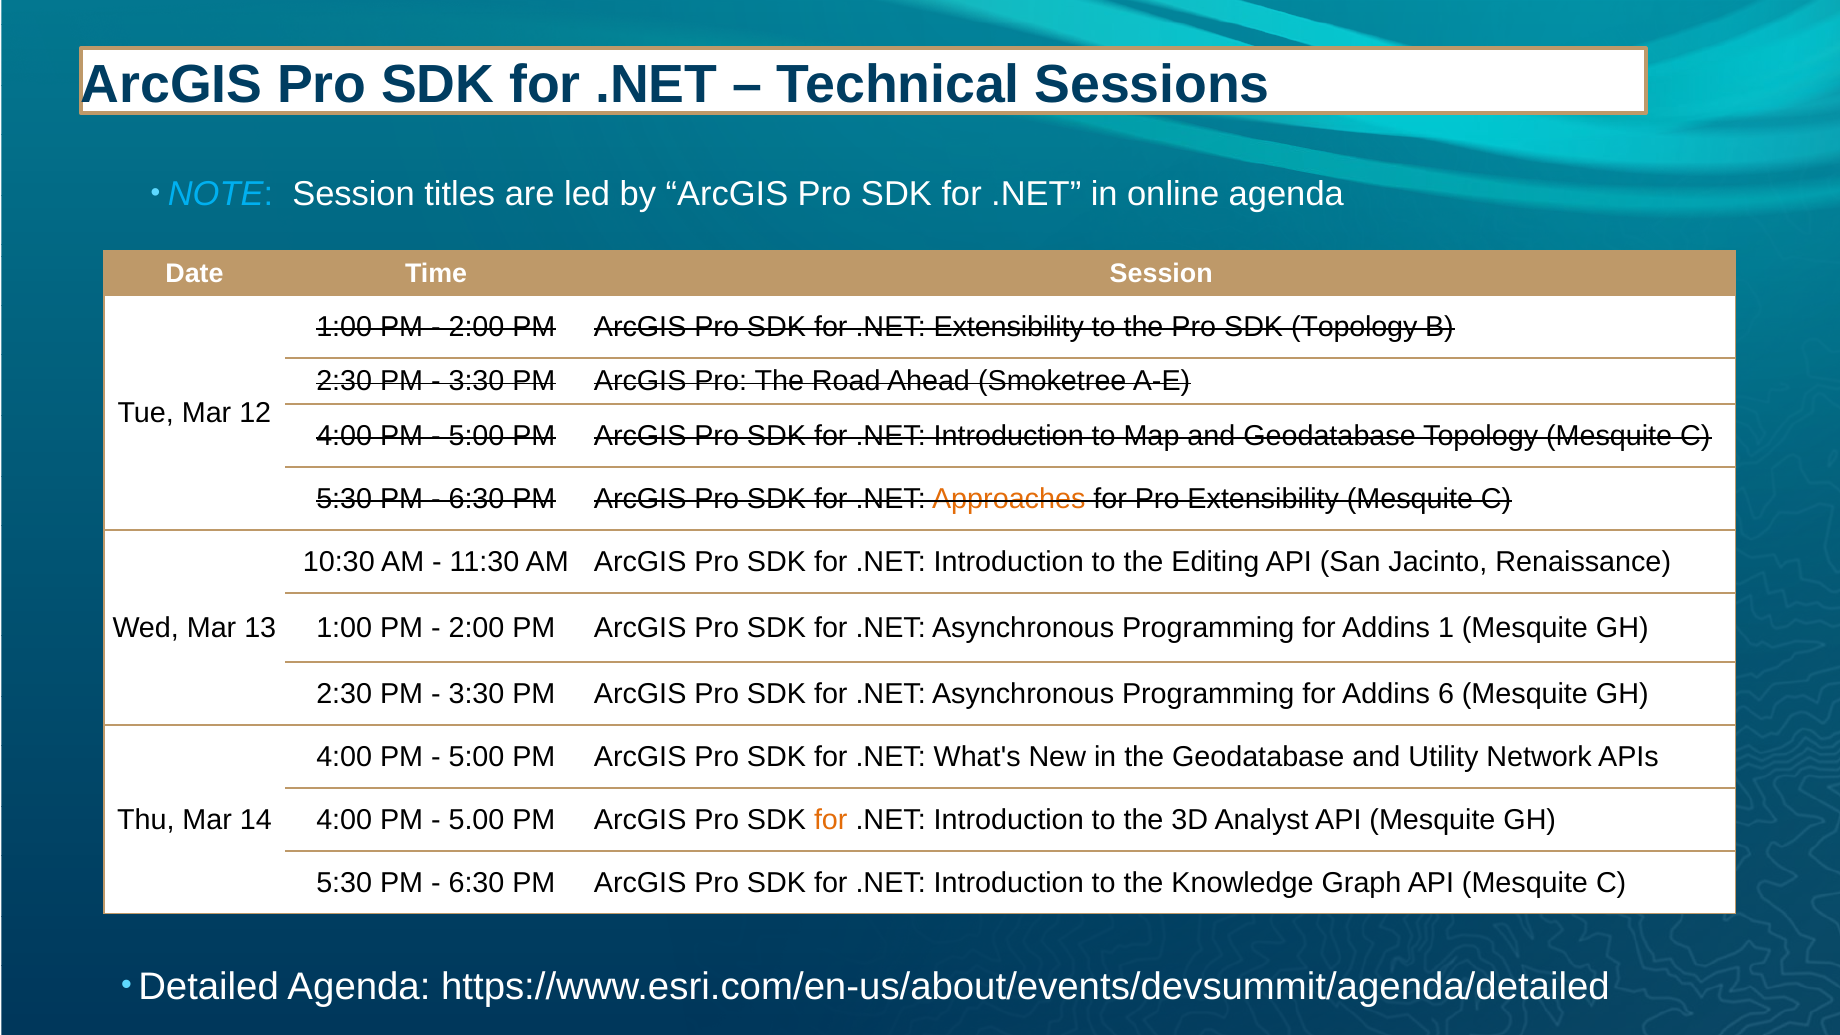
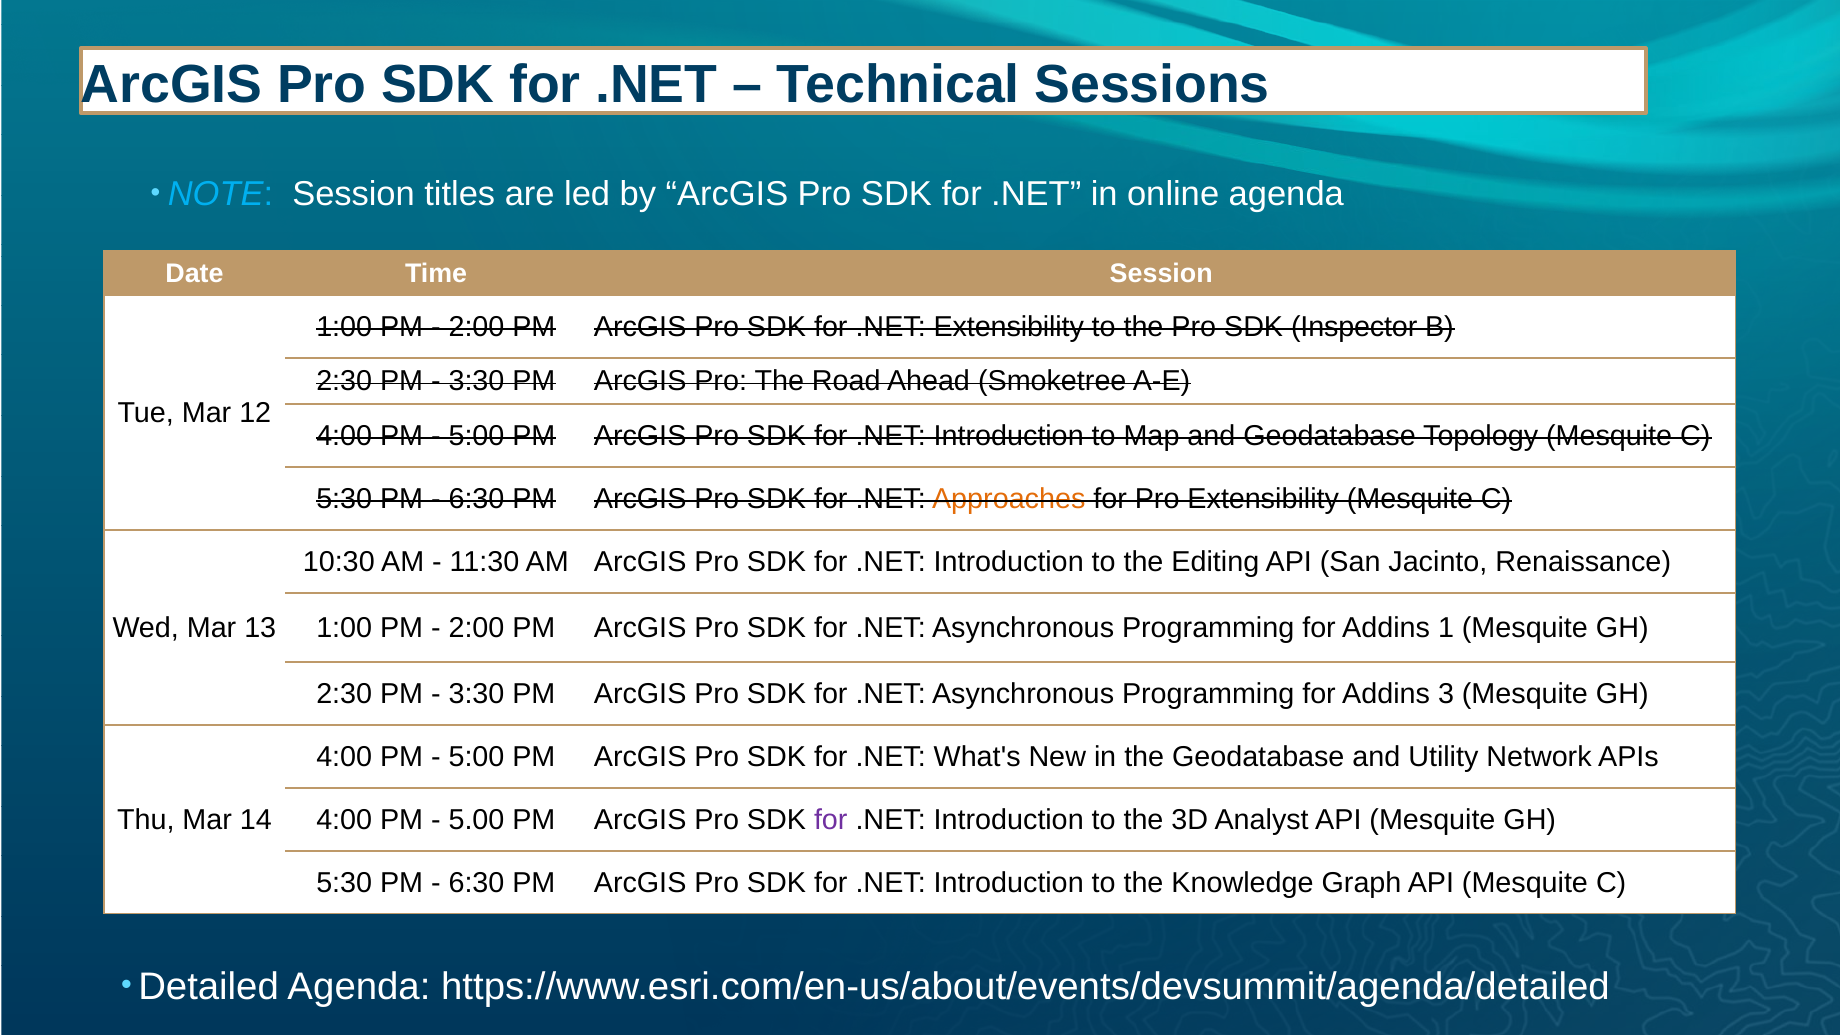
SDK Topology: Topology -> Inspector (1354, 327)
6: 6 -> 3 (1446, 694)
for colour: orange -> purple (831, 820)
